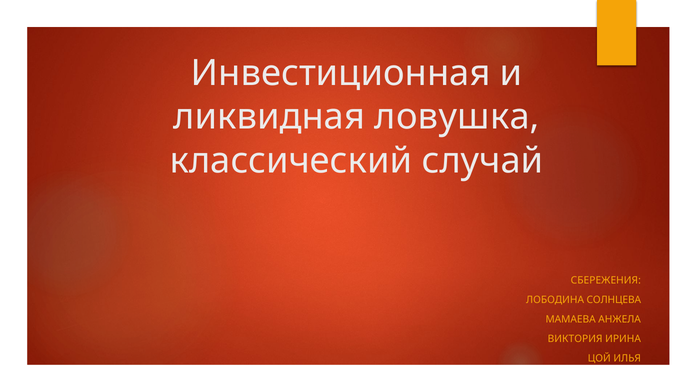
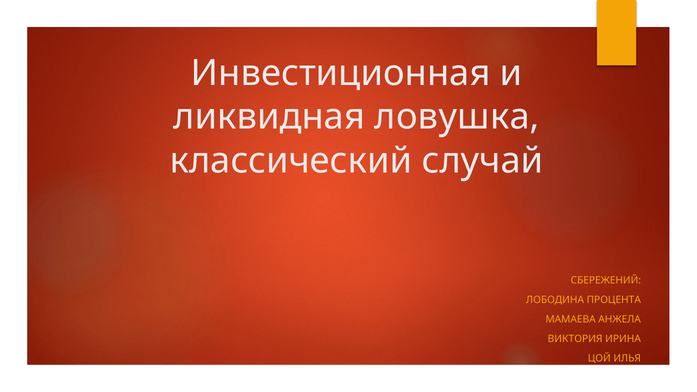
СБЕРЕЖЕНИЯ: СБЕРЕЖЕНИЯ -> СБЕРЕЖЕНИЙ (606, 280)
СОЛНЦЕВА: СОЛНЦЕВА -> ПРОЦЕНТА (614, 300)
